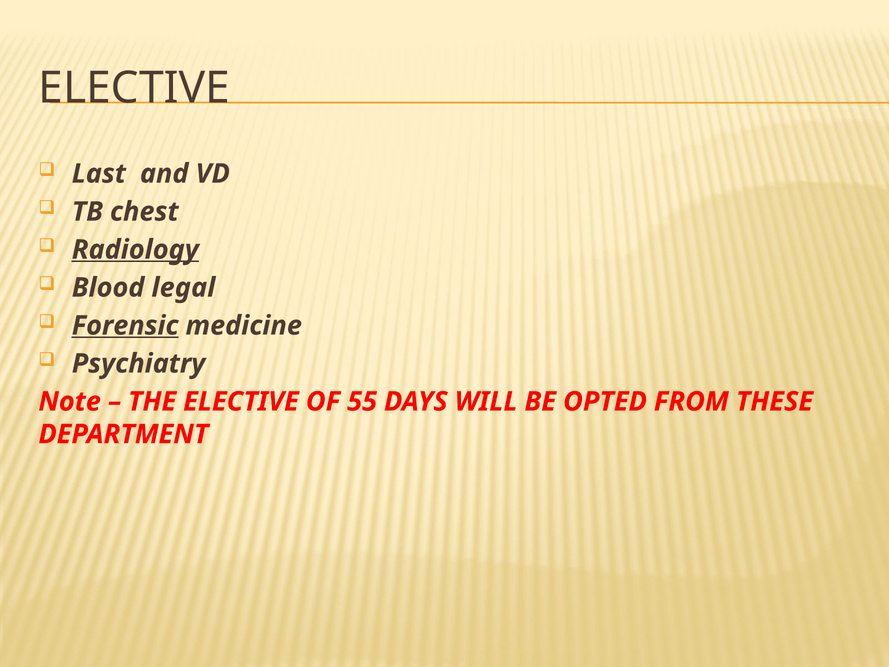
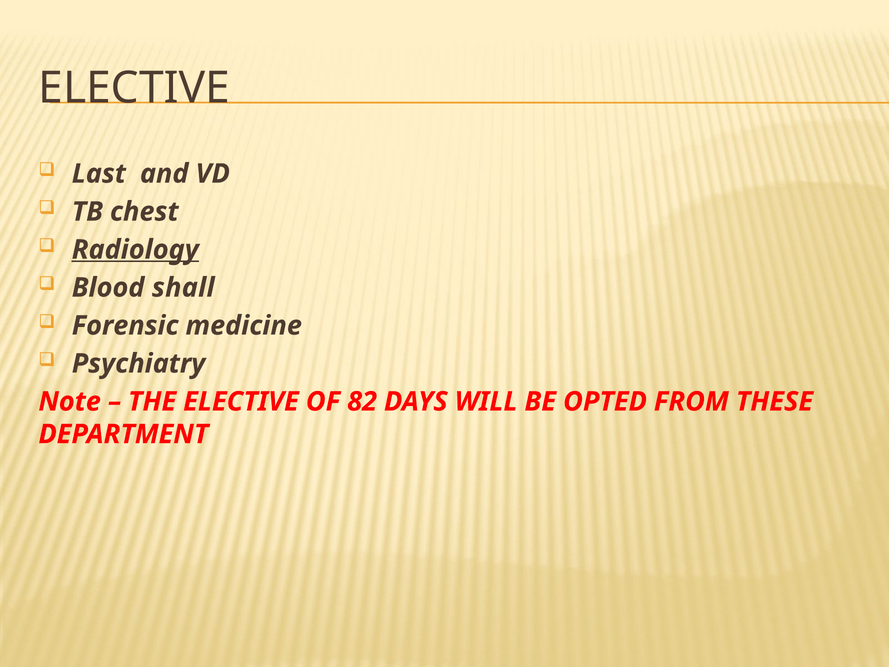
legal: legal -> shall (183, 288)
Forensic underline: present -> none (125, 326)
55: 55 -> 82 (362, 401)
